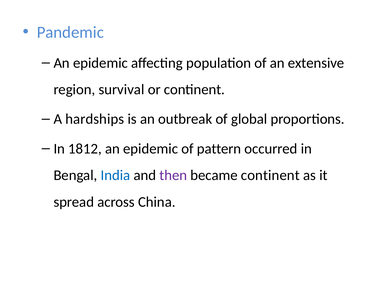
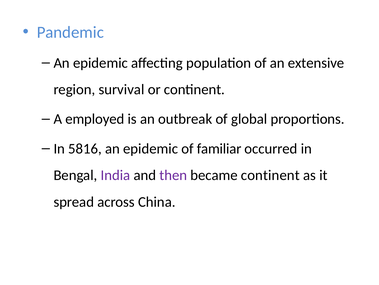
hardships: hardships -> employed (95, 119)
1812: 1812 -> 5816 (85, 148)
pattern: pattern -> familiar (219, 148)
India colour: blue -> purple (115, 175)
